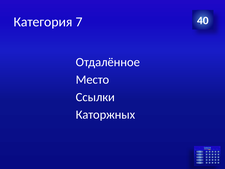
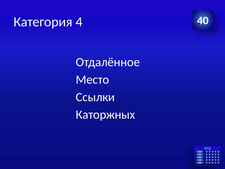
7: 7 -> 4 (79, 22)
